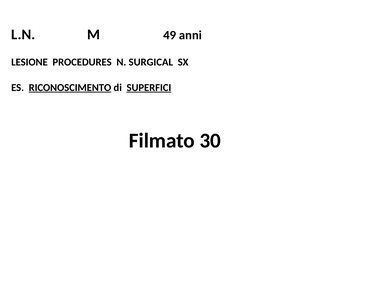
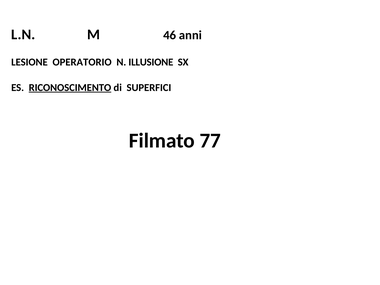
49: 49 -> 46 (170, 35)
PROCEDURES: PROCEDURES -> OPERATORIO (82, 62)
SURGICAL: SURGICAL -> ILLUSIONE (151, 62)
SUPERFICI underline: present -> none (149, 88)
30: 30 -> 77 (210, 141)
